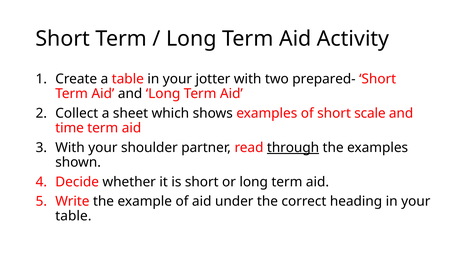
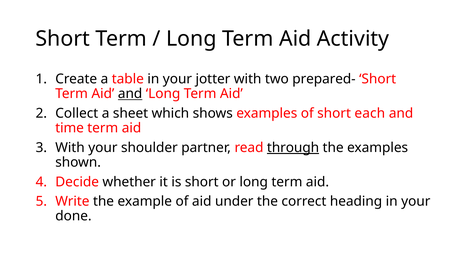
and underline: none -> present (130, 94)
scale: scale -> each (370, 113)
table: table -> done (73, 216)
